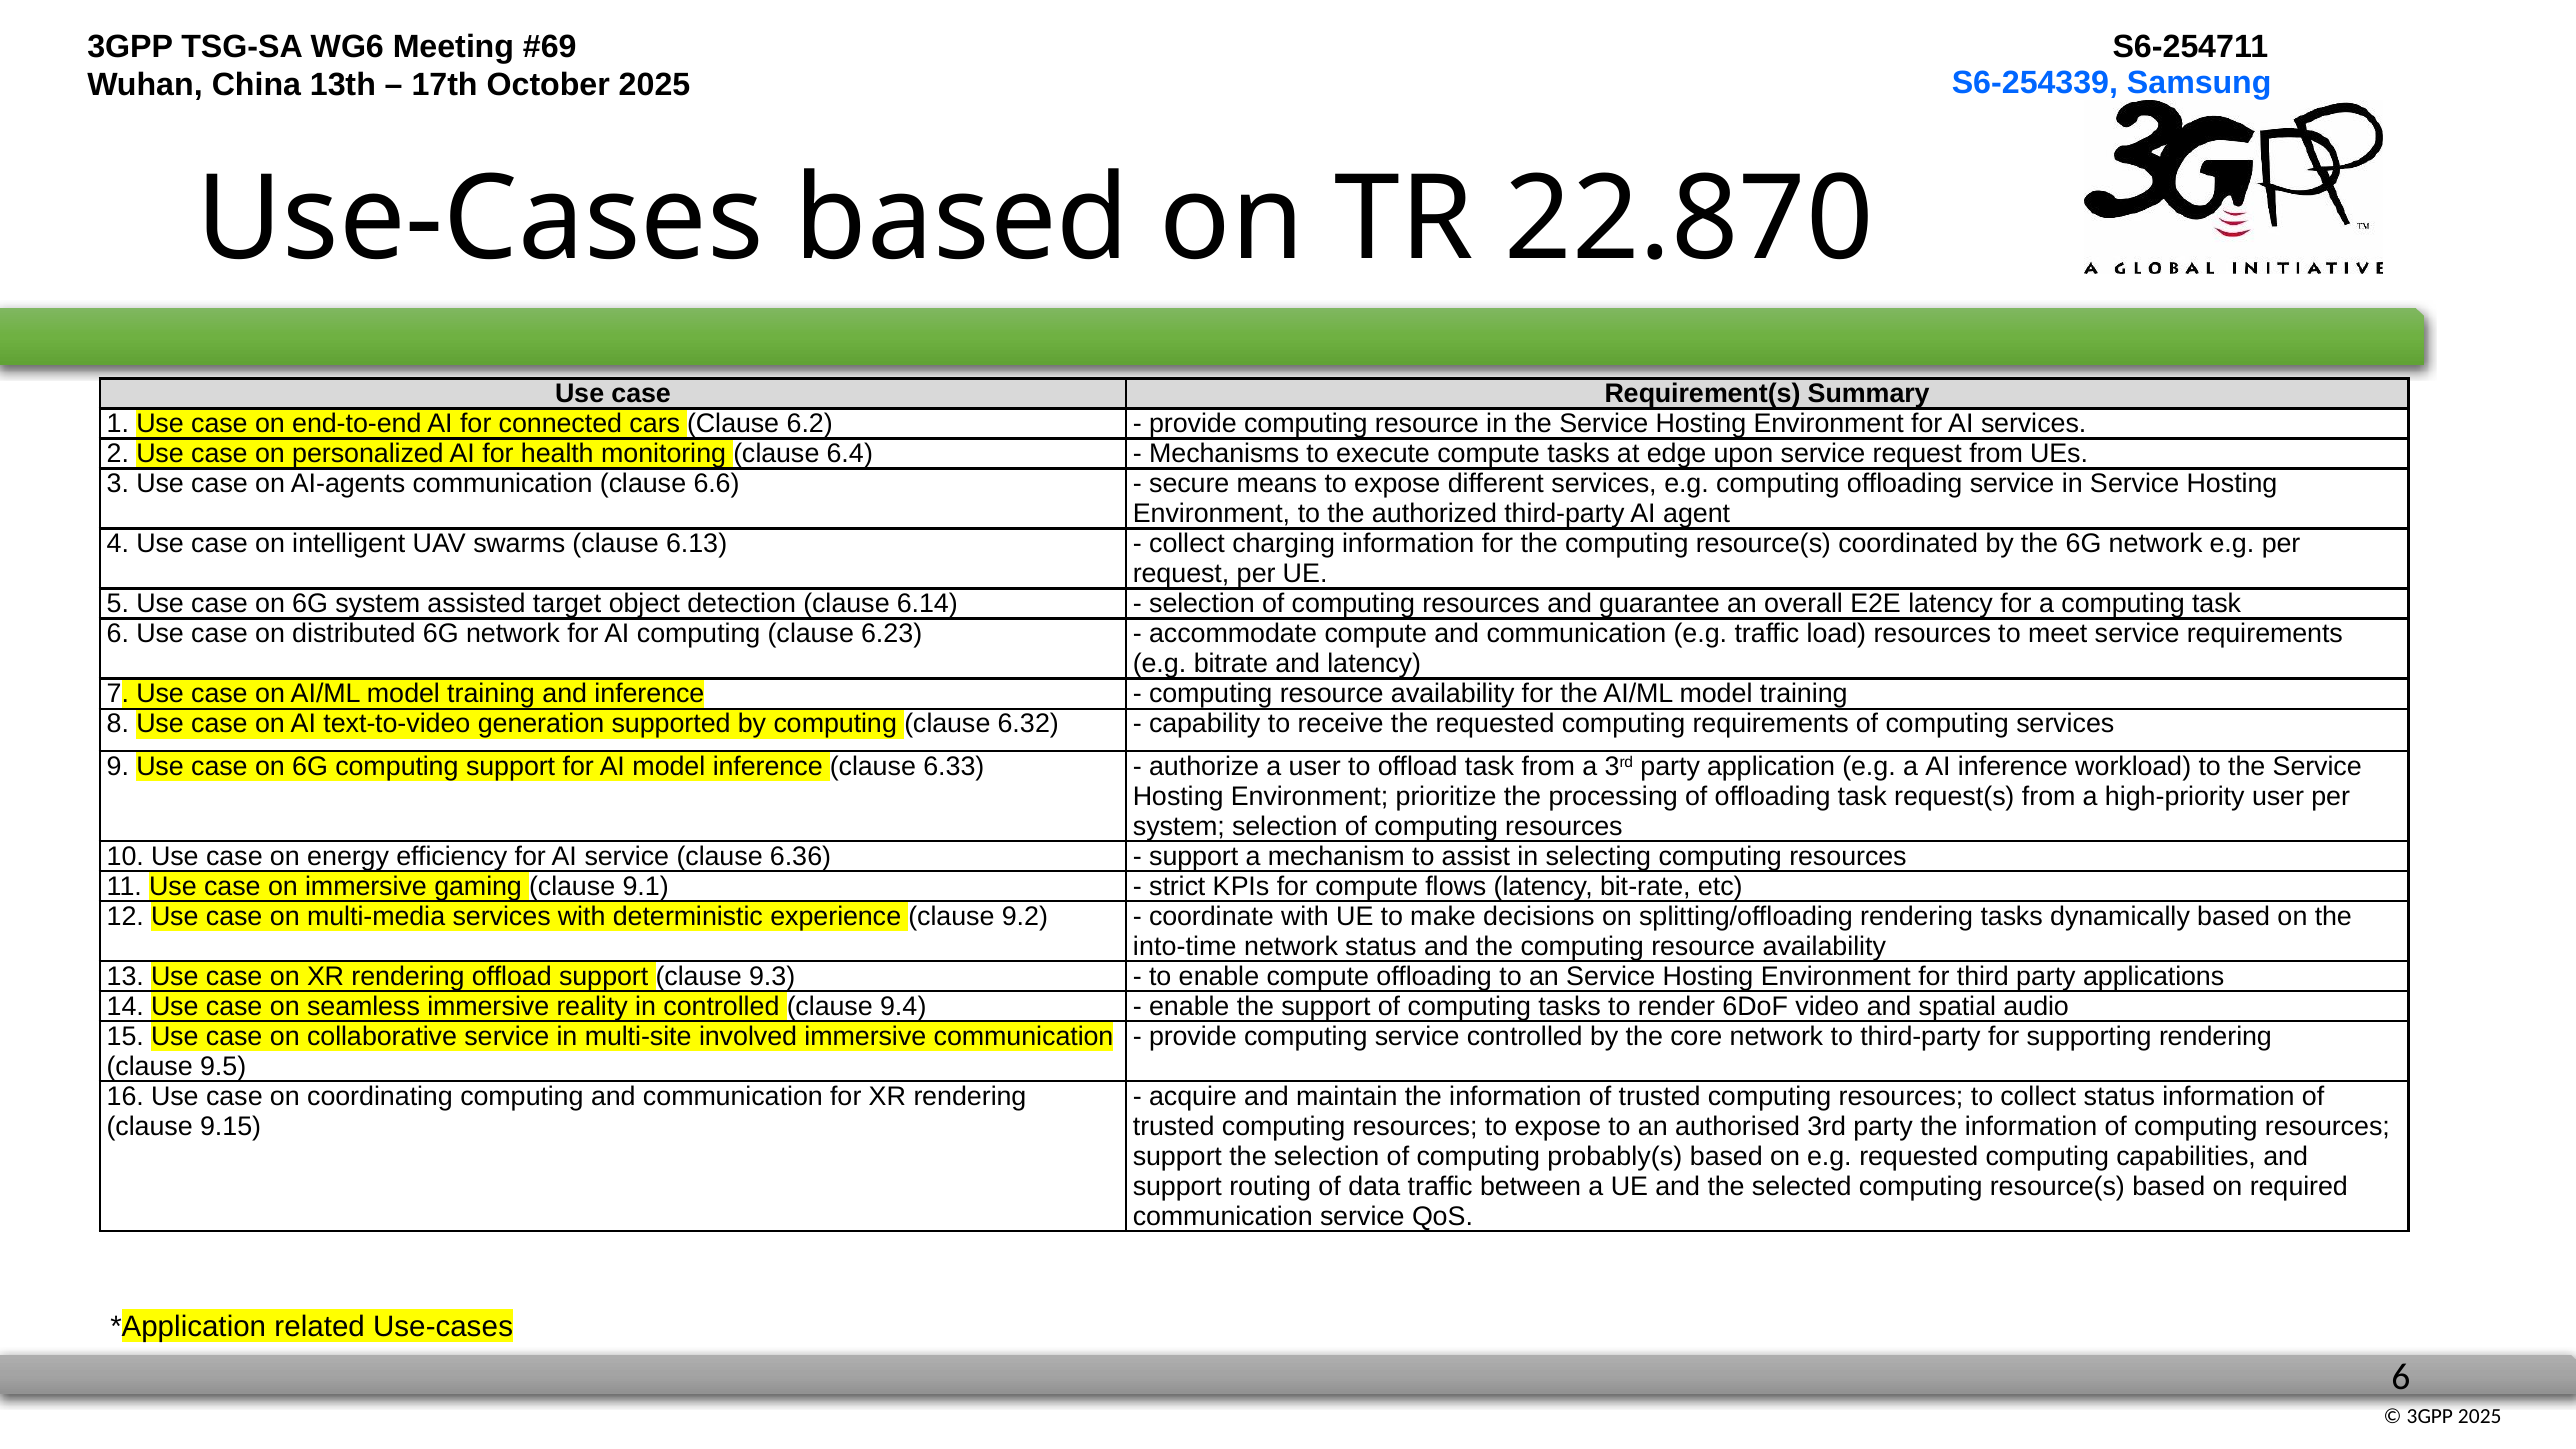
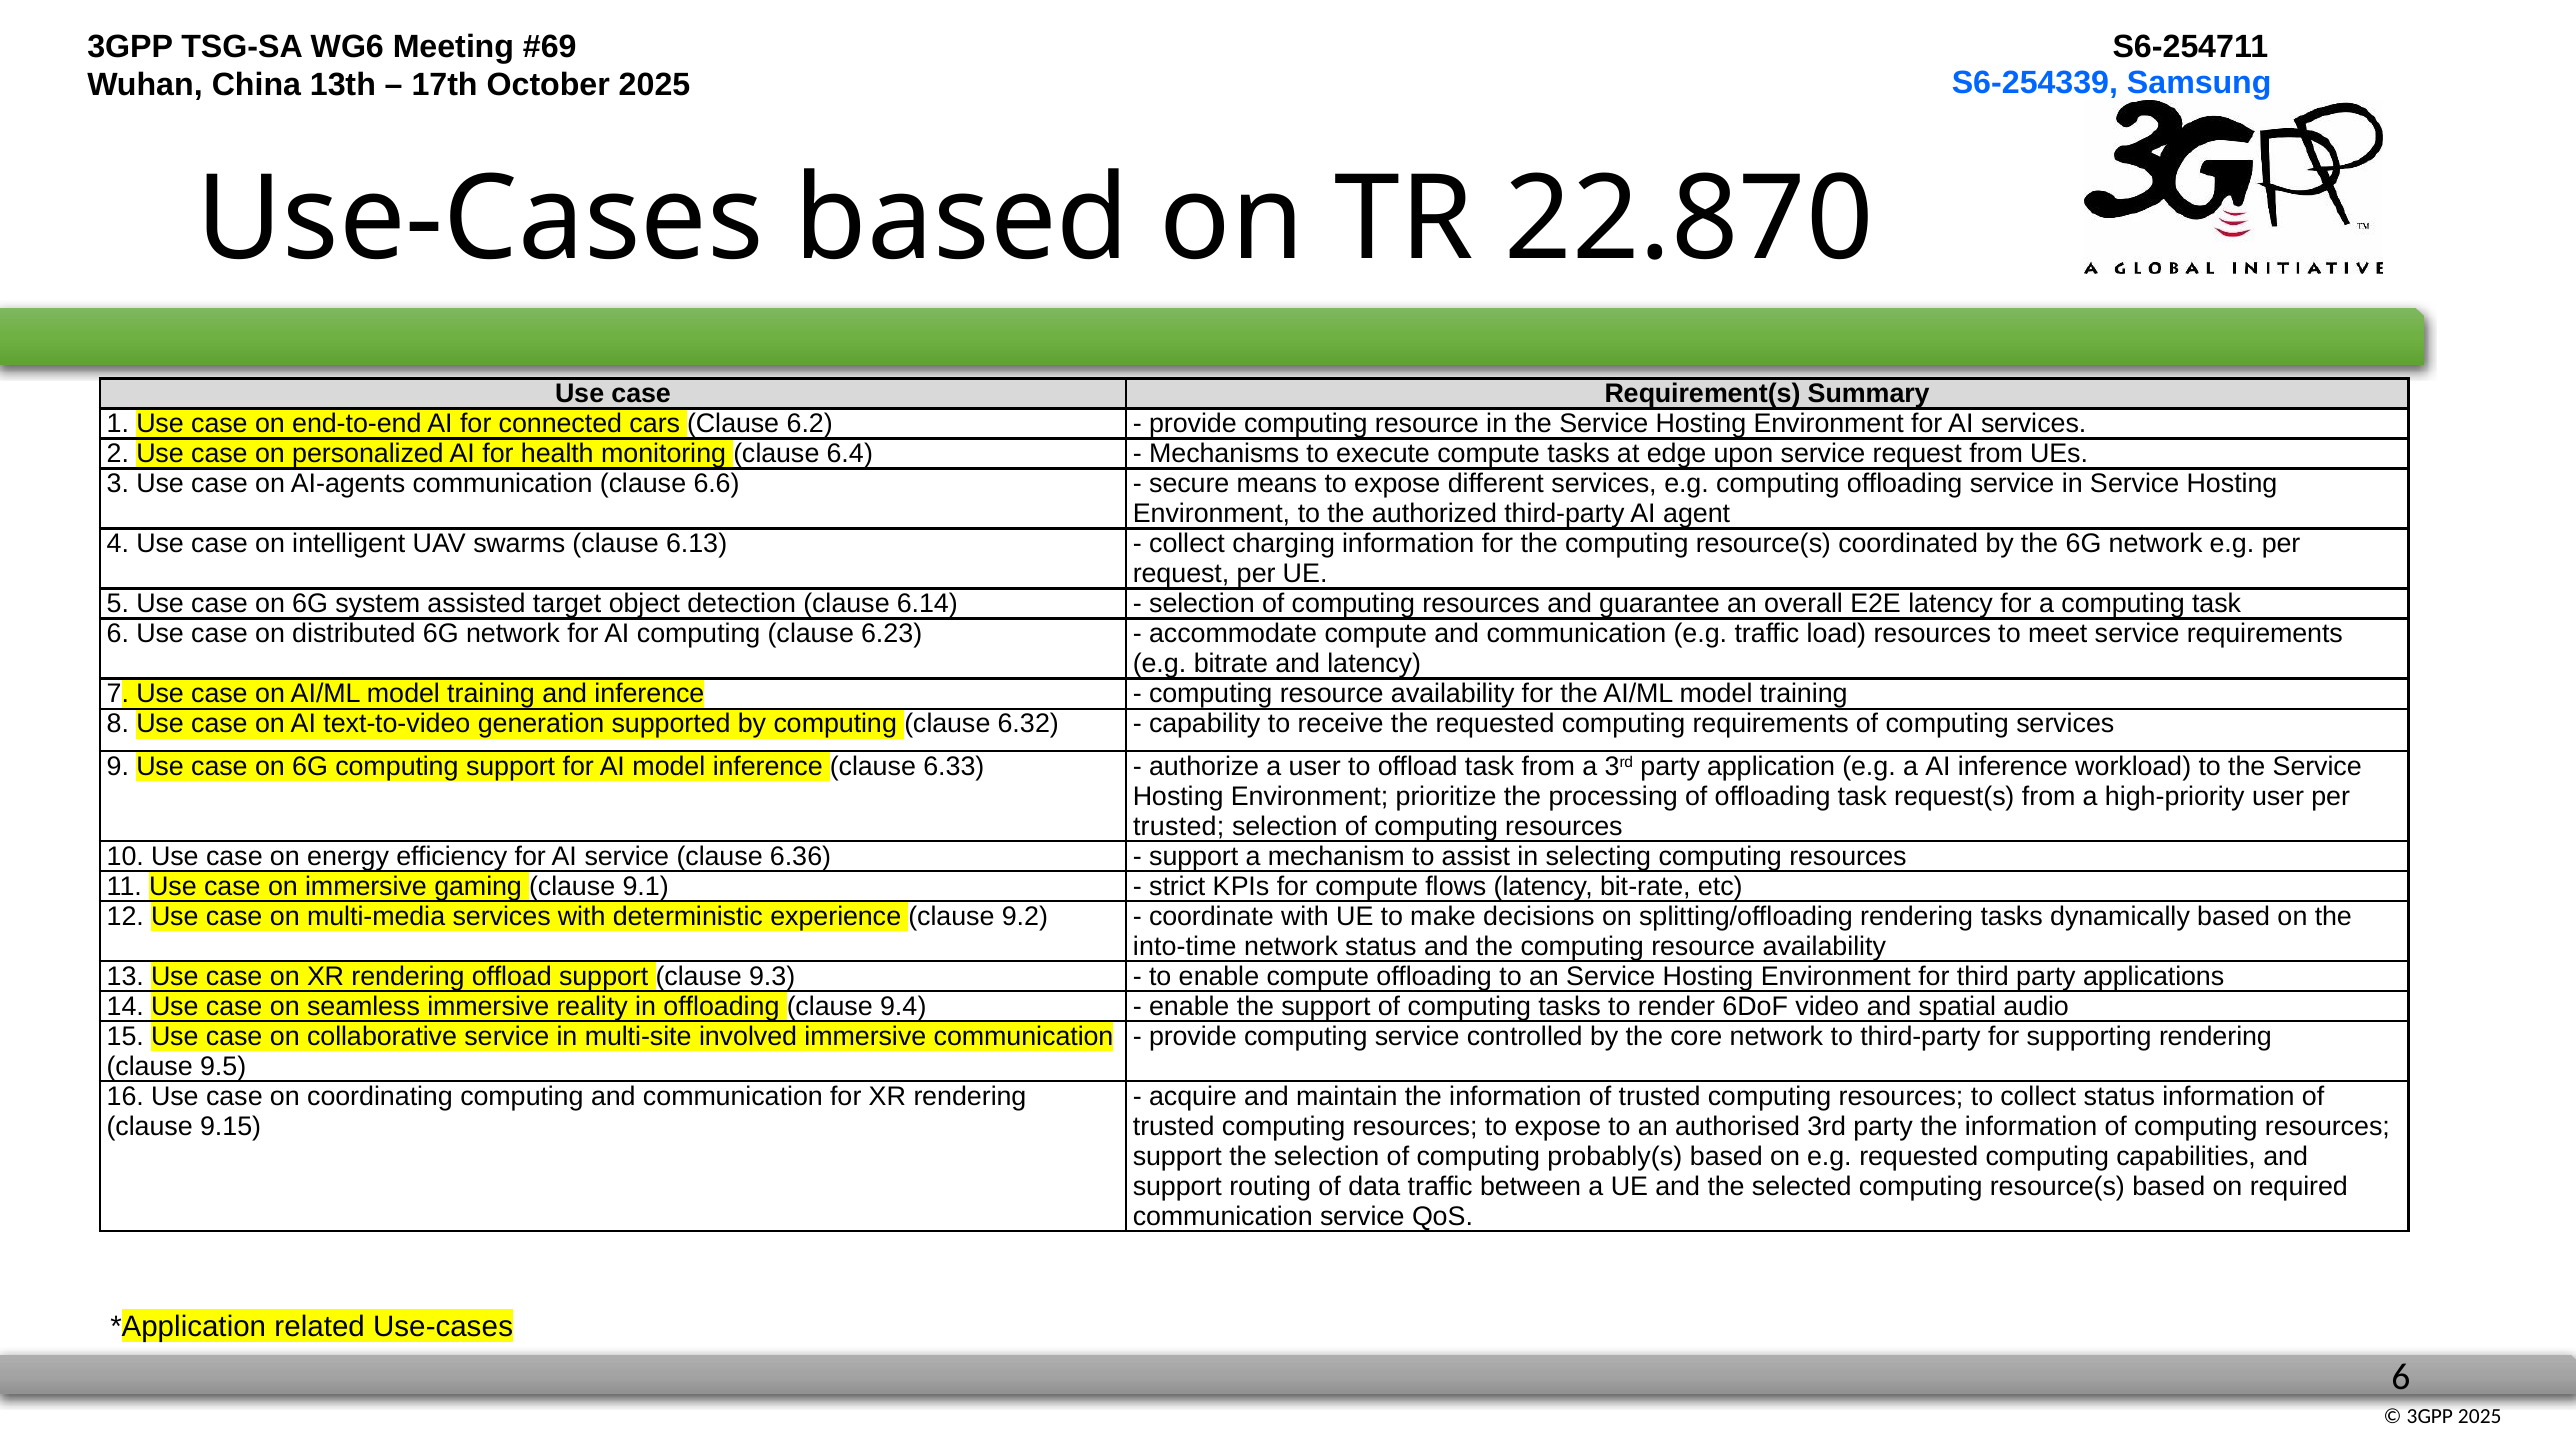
system: system -> trusted (1179, 826)
in controlled: controlled -> offloading (721, 1006)
